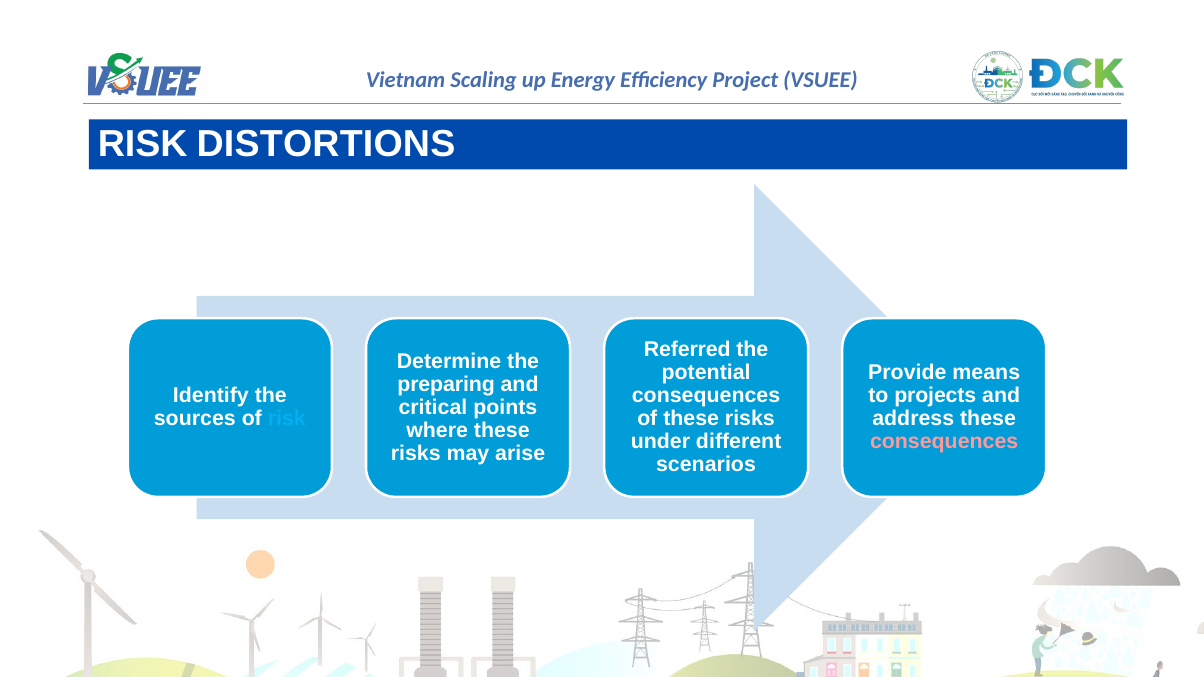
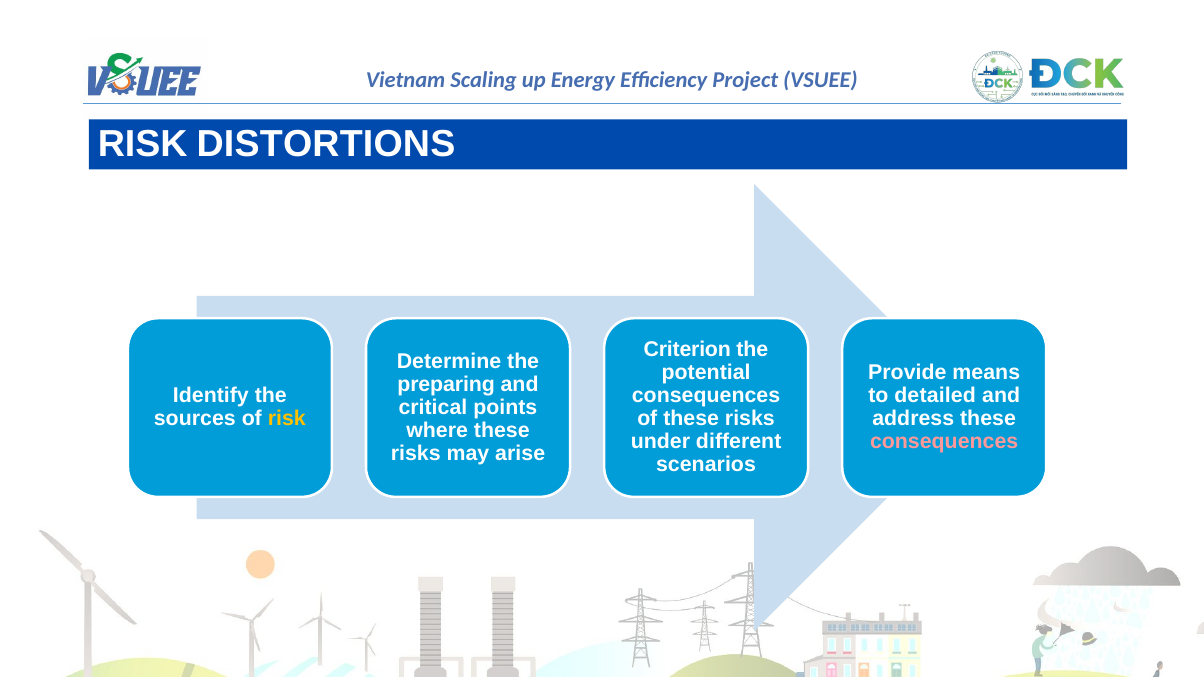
Referred: Referred -> Criterion (687, 350)
projects: projects -> detailed (935, 396)
risk colour: light blue -> yellow (287, 419)
